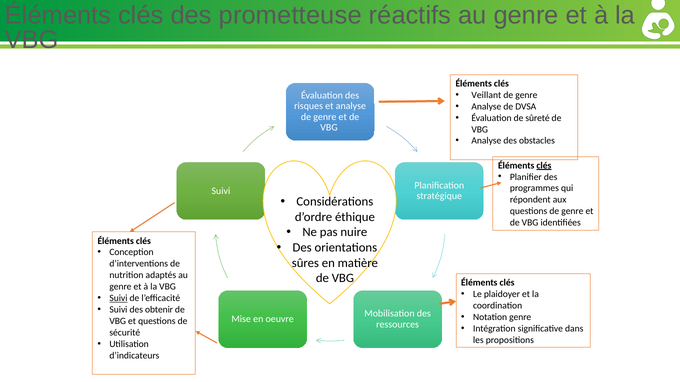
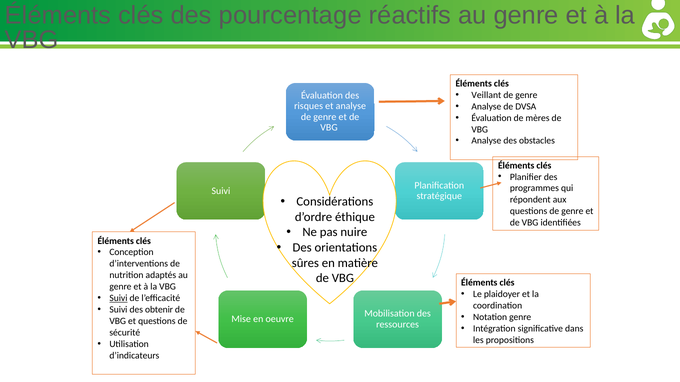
prometteuse: prometteuse -> pourcentage (290, 15)
sûreté: sûreté -> mères (538, 118)
clés underline: present -> none (544, 166)
